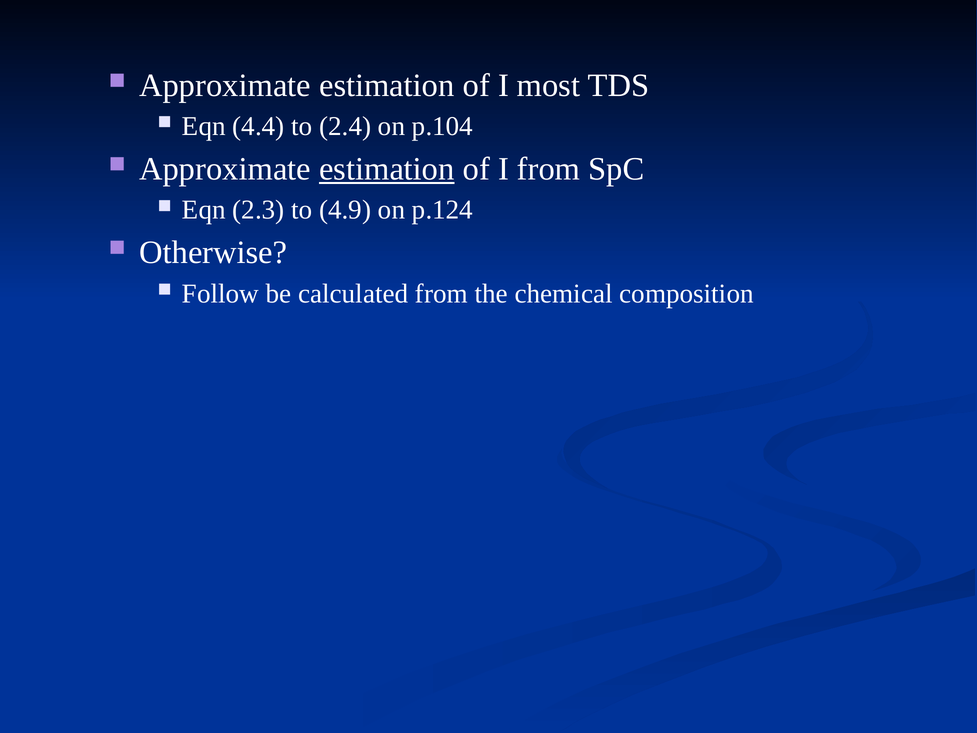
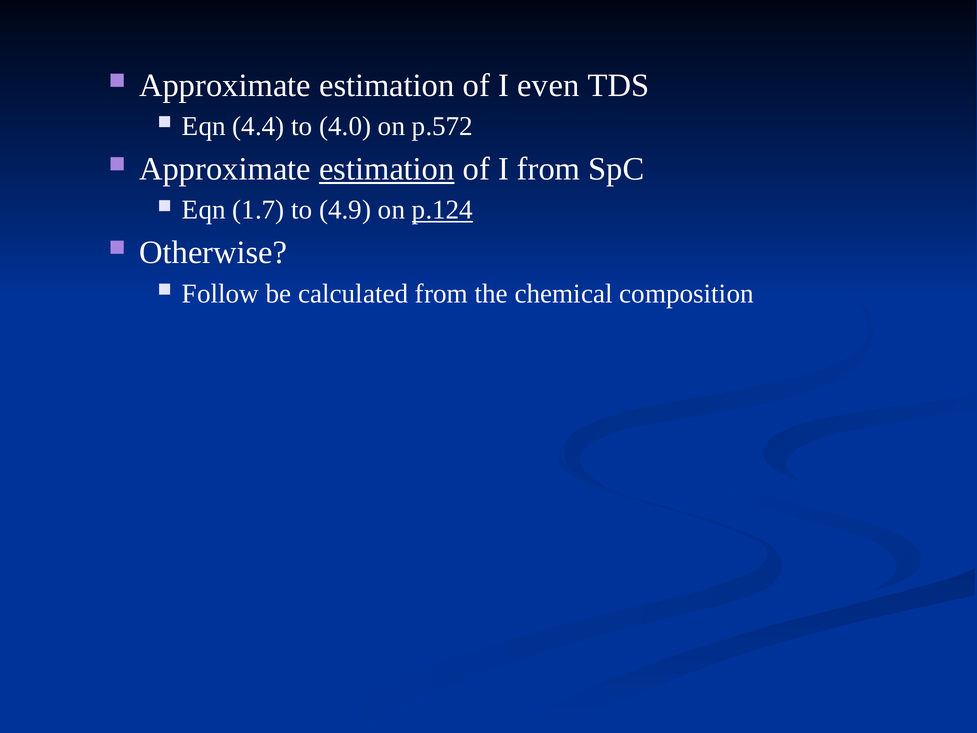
most: most -> even (548, 85)
2.4: 2.4 -> 4.0 (345, 126)
p.104: p.104 -> p.572 (442, 126)
2.3: 2.3 -> 1.7 (258, 210)
p.124 underline: none -> present (442, 210)
